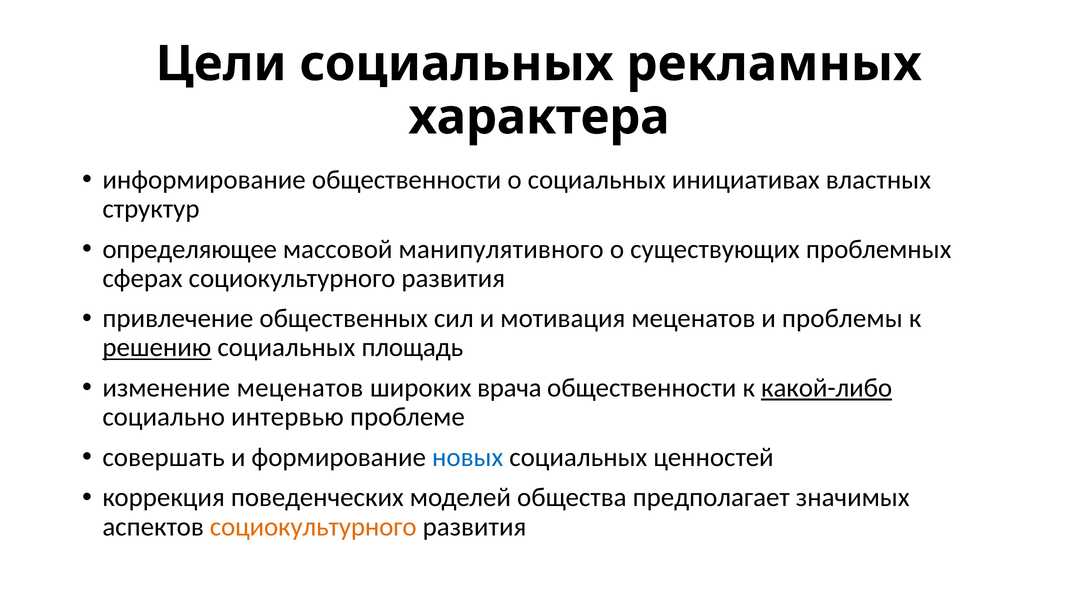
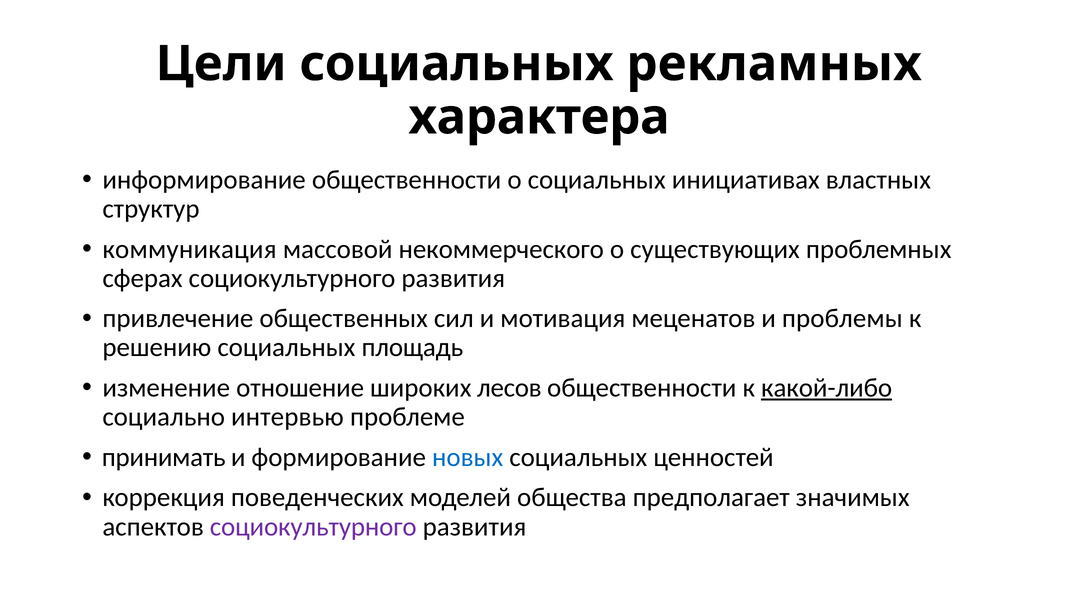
определяющее: определяющее -> коммуникация (189, 249)
манипулятивного: манипулятивного -> некоммерческого (501, 249)
решению underline: present -> none (157, 348)
изменение меценатов: меценатов -> отношение (300, 388)
врача: врача -> лесов (509, 388)
совершать: совершать -> принимать (164, 458)
социокультурного colour: orange -> purple (313, 527)
